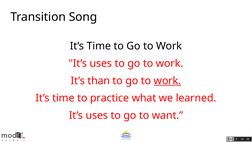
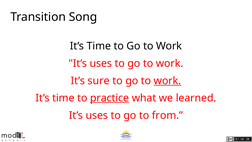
than: than -> sure (99, 81)
practice underline: none -> present (110, 98)
want: want -> from (167, 115)
